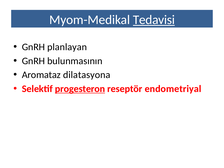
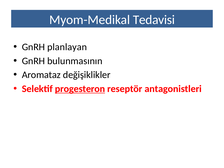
Tedavisi underline: present -> none (154, 20)
dilatasyona: dilatasyona -> değişiklikler (87, 75)
endometriyal: endometriyal -> antagonistleri (173, 89)
